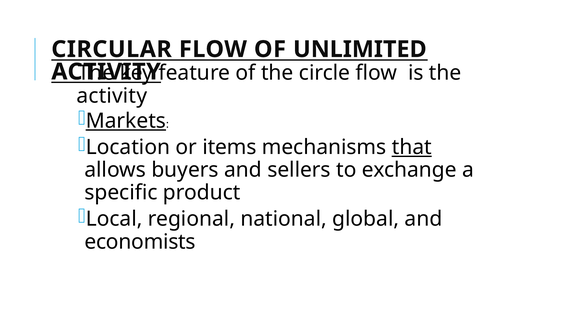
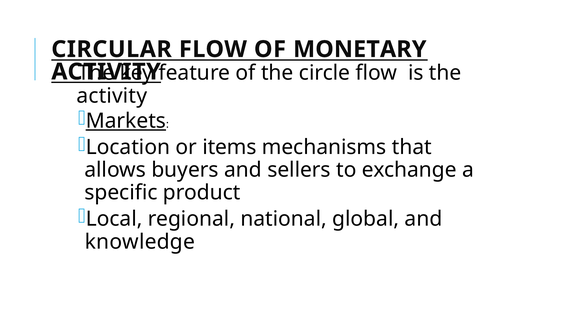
UNLIMITED: UNLIMITED -> MONETARY (360, 49)
that underline: present -> none (412, 147)
economists: economists -> knowledge (140, 241)
